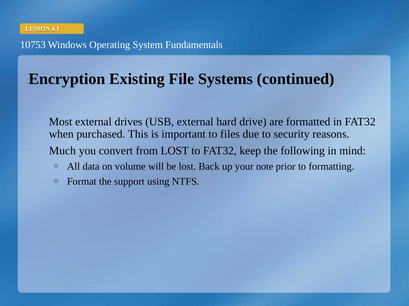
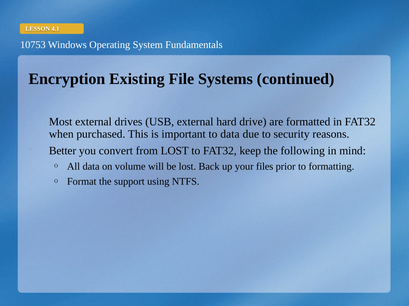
to files: files -> data (230, 134)
Much: Much -> Better (63, 151)
note: note -> files (265, 167)
